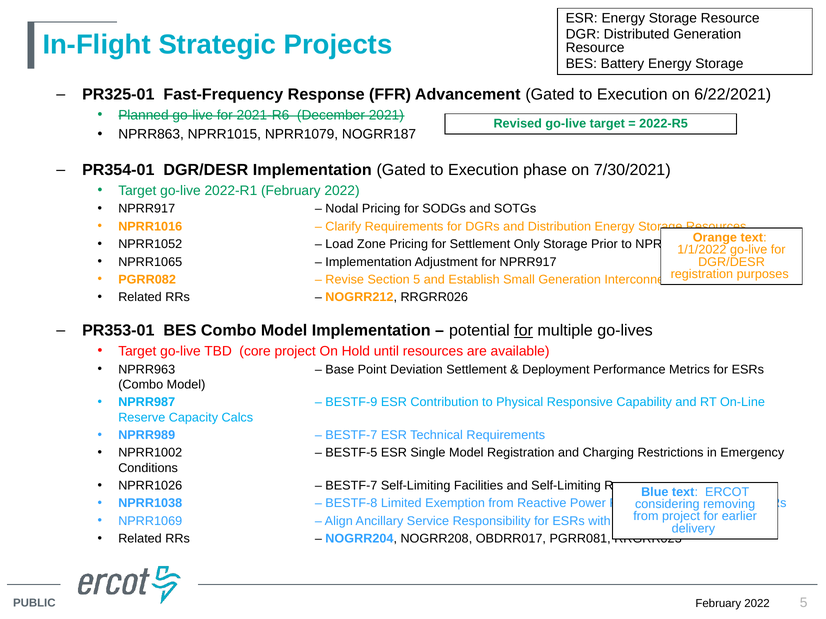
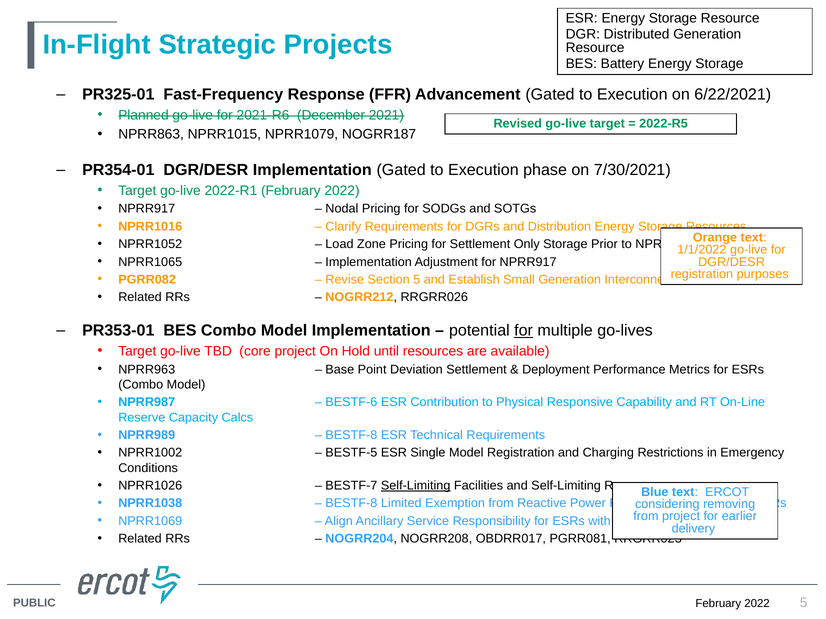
BESTF-9: BESTF-9 -> BESTF-6 (351, 403)
BESTF-7: BESTF-7 -> BESTF-8 (351, 435)
Self-Limiting underline: none -> present (416, 486)
